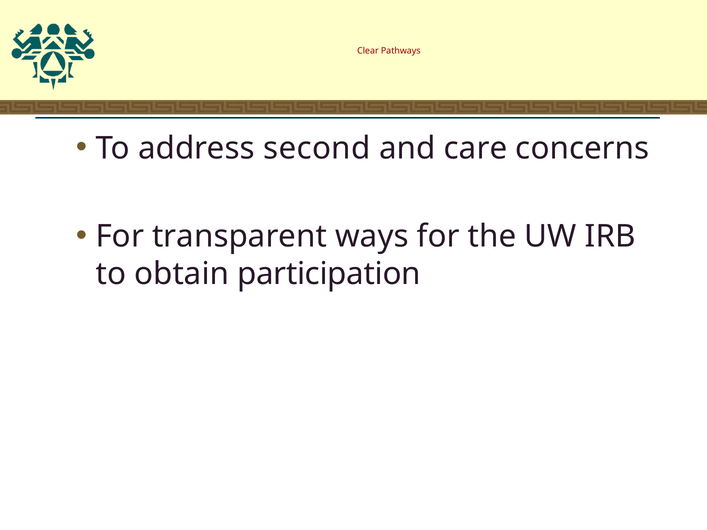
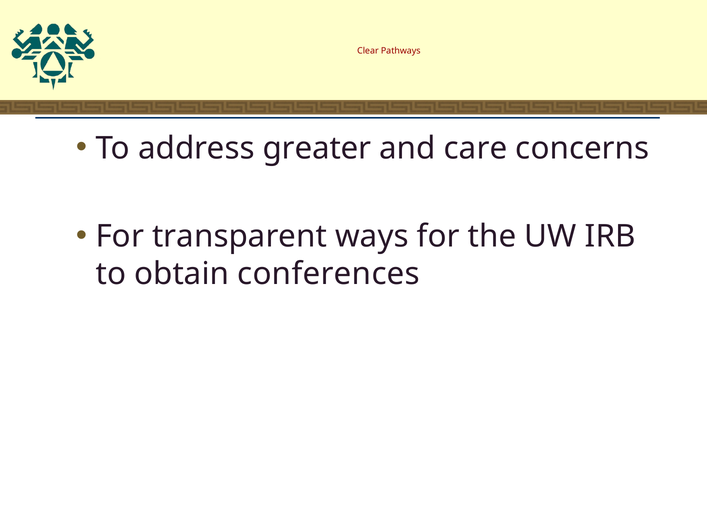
second: second -> greater (317, 148)
participation: participation -> conferences (329, 274)
